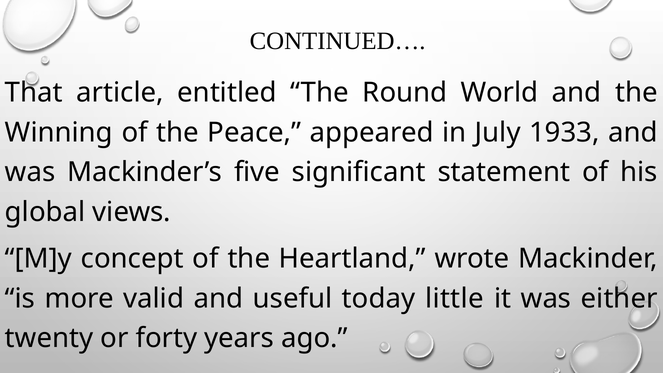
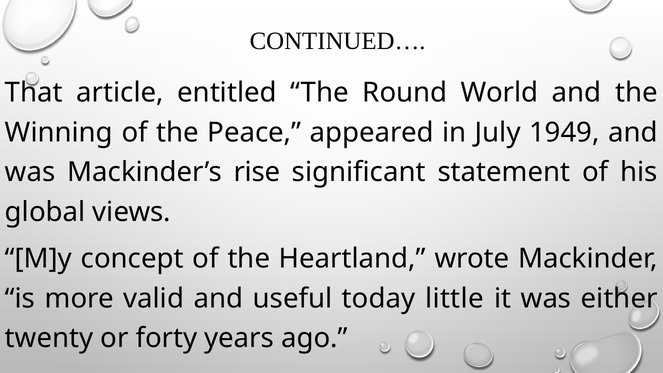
1933: 1933 -> 1949 (564, 132)
five: five -> rise (257, 172)
